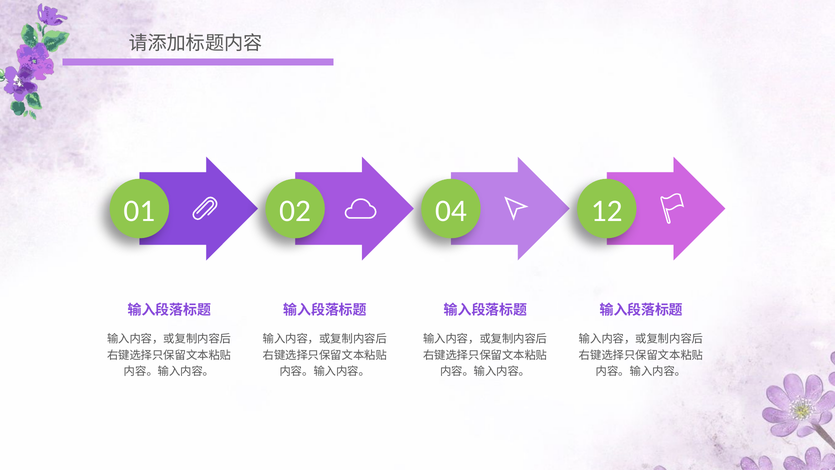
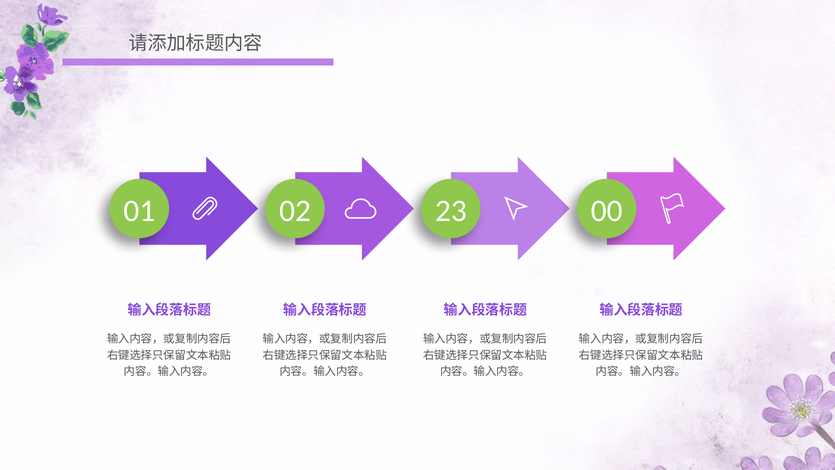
04: 04 -> 23 (451, 211)
12: 12 -> 00 (607, 211)
